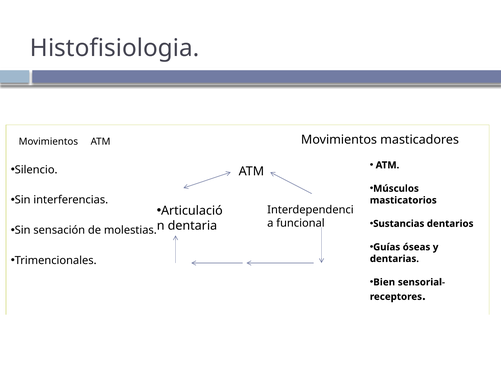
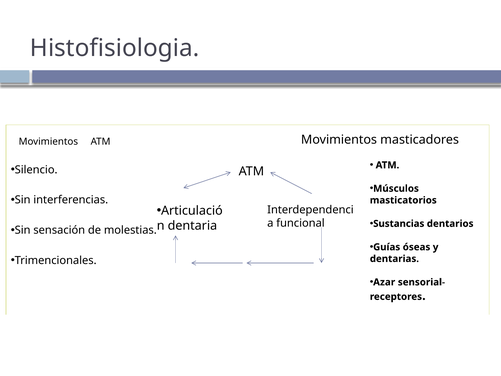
Bien: Bien -> Azar (384, 282)
